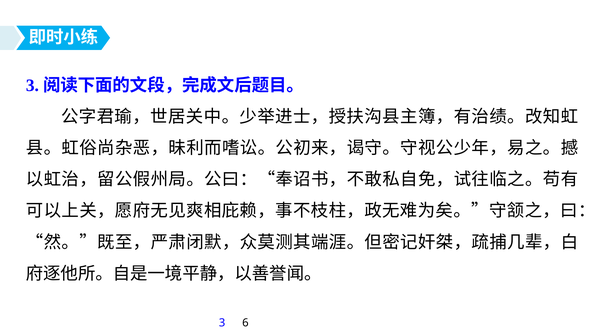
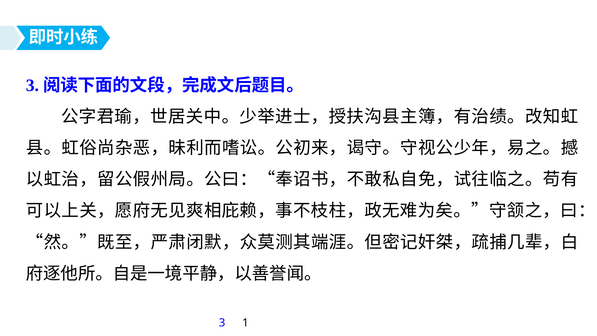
6: 6 -> 1 (245, 323)
